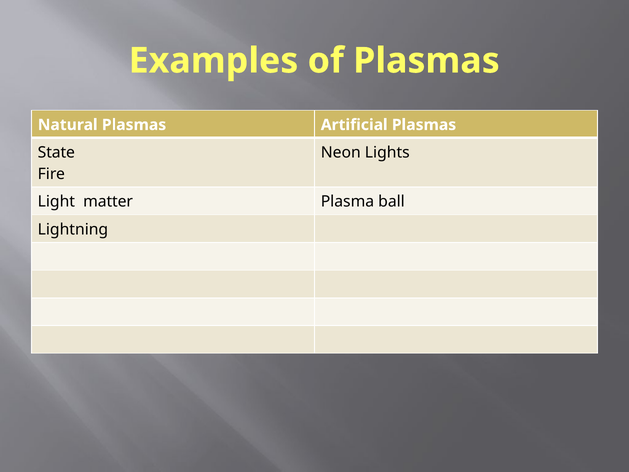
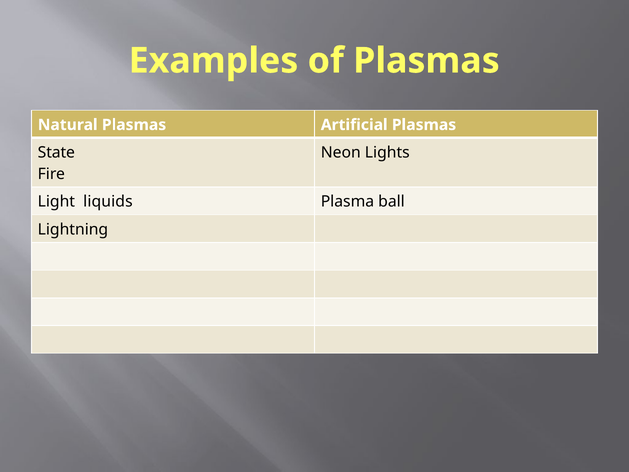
matter: matter -> liquids (108, 202)
